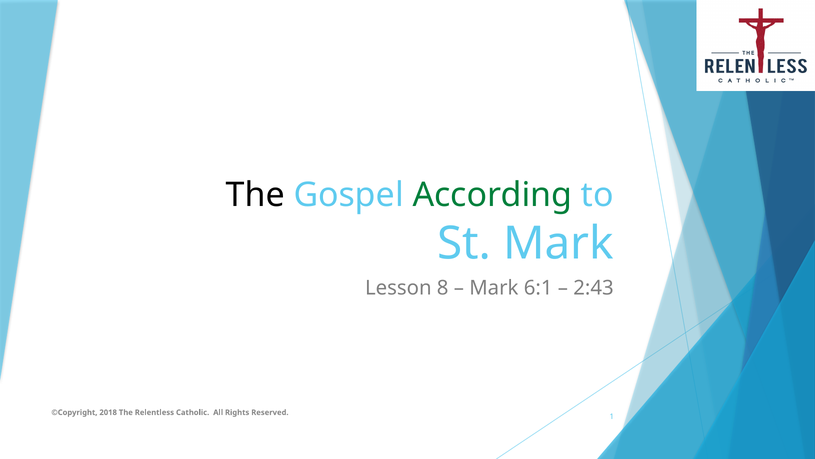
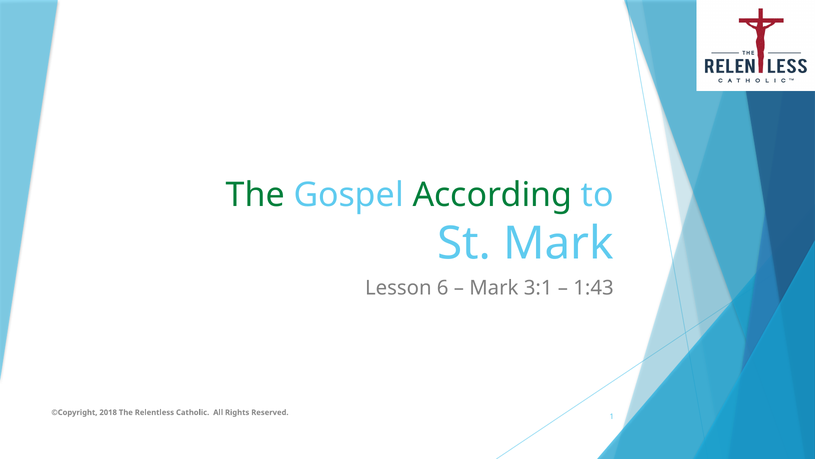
The colour: black -> green (255, 195)
8: 8 -> 6 (443, 287)
6:1: 6:1 -> 3:1 (538, 287)
2:43: 2:43 -> 1:43 (594, 287)
